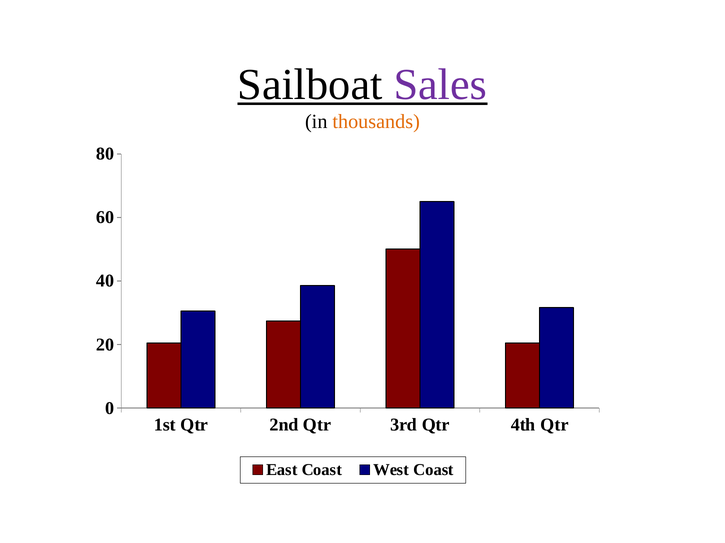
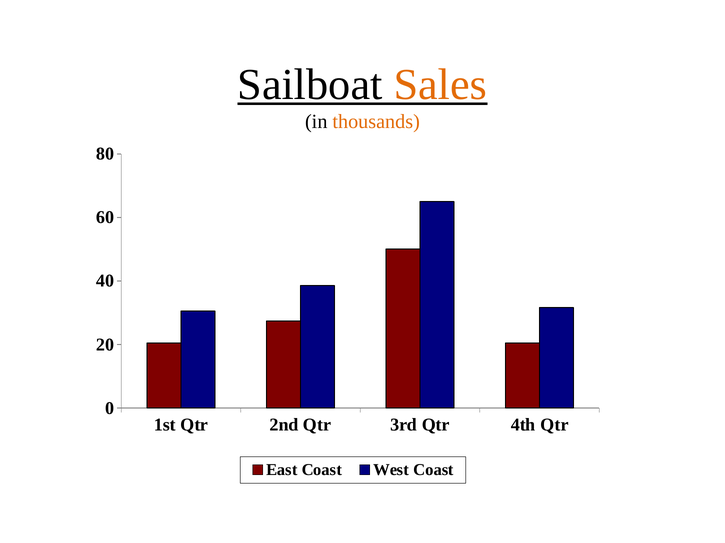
Sales colour: purple -> orange (440, 85)
